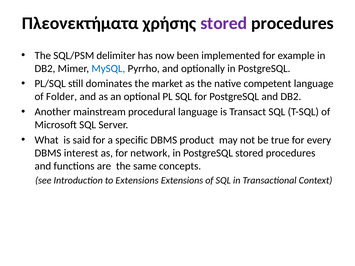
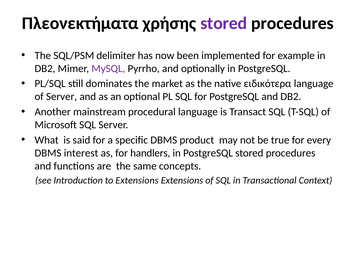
MySQL colour: blue -> purple (108, 69)
competent: competent -> ειδικότερα (267, 84)
of Folder: Folder -> Server (62, 97)
network: network -> handlers (150, 153)
